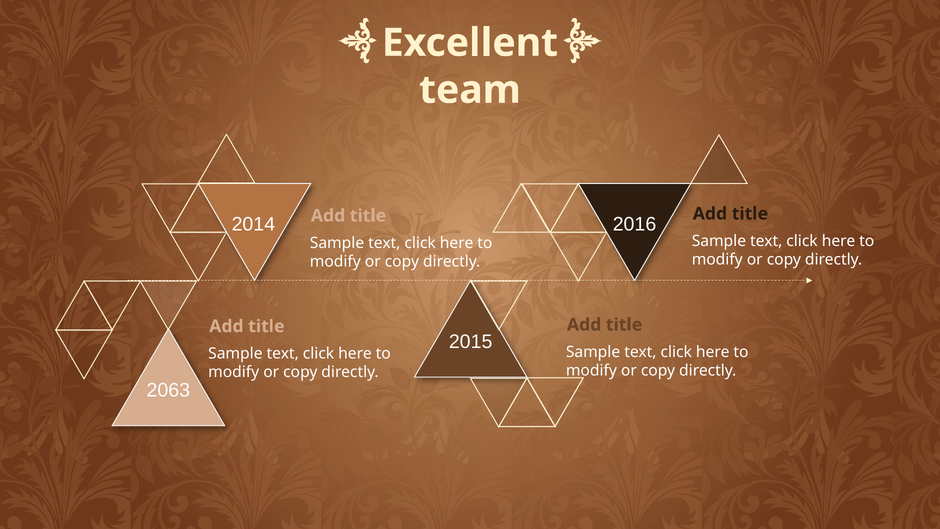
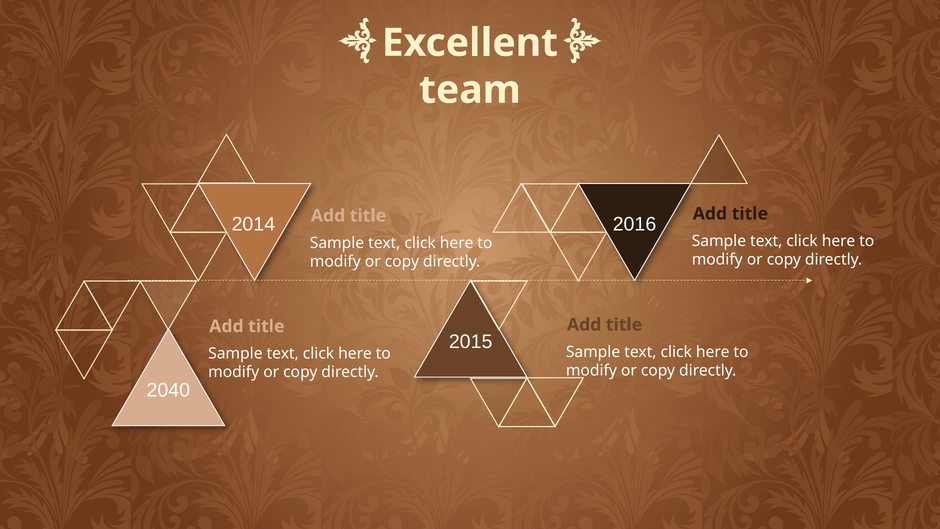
2063: 2063 -> 2040 (168, 390)
